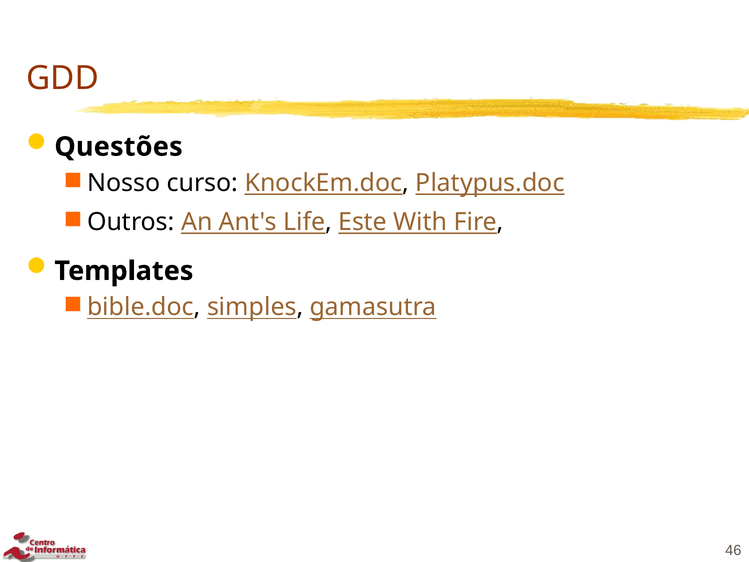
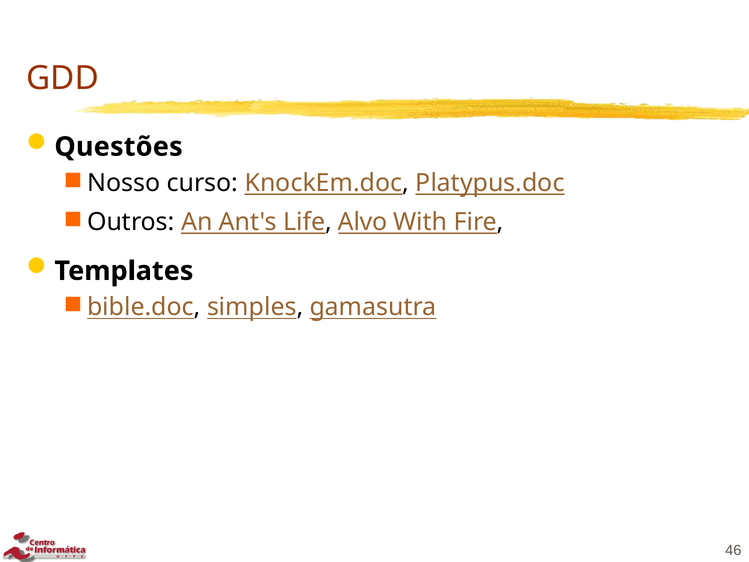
Este: Este -> Alvo (363, 222)
